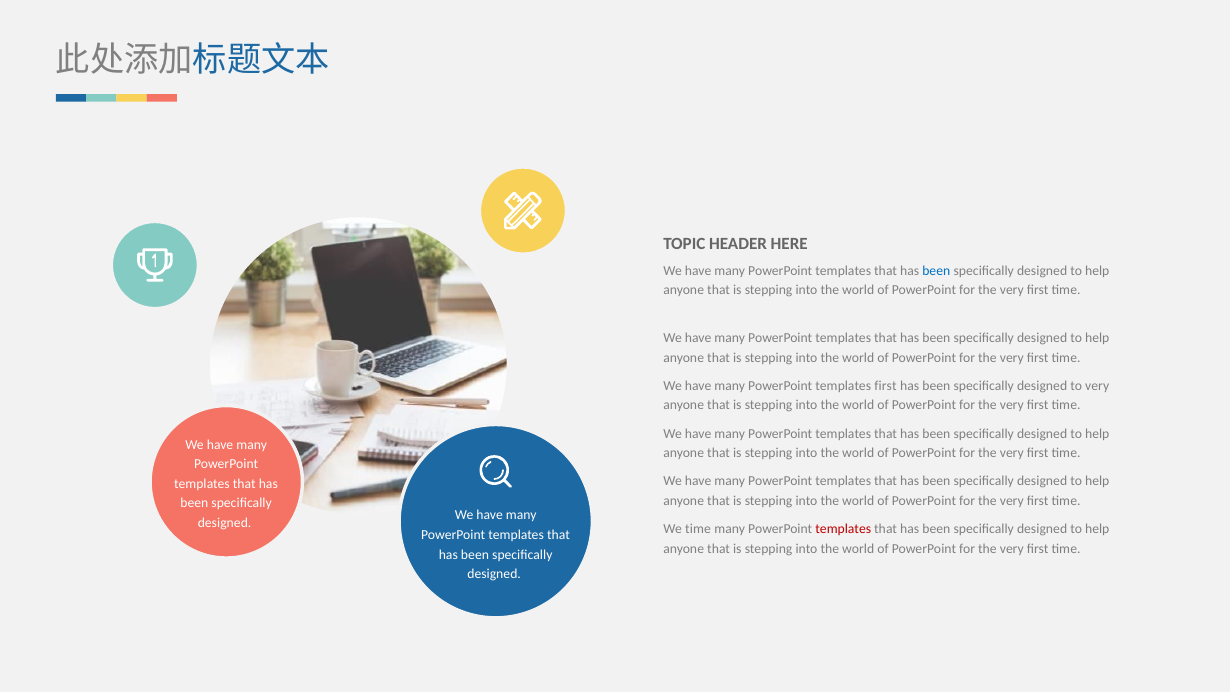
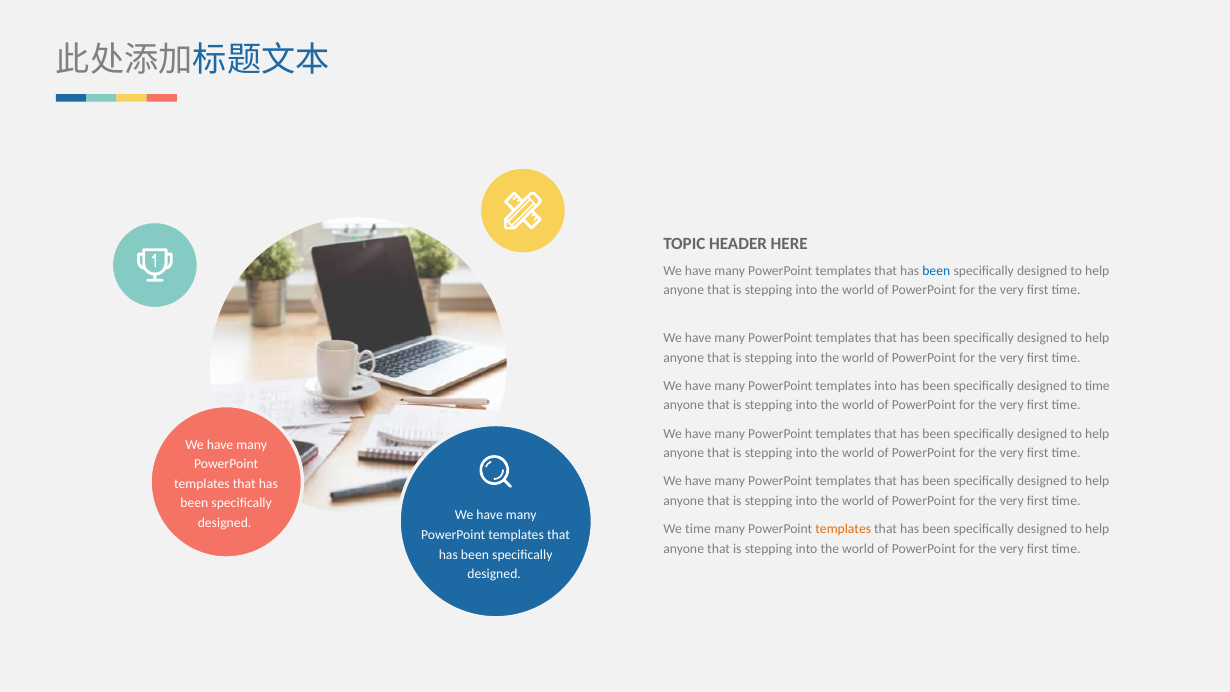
templates first: first -> into (886, 386)
to very: very -> time (1097, 386)
templates colour: red -> orange (843, 529)
